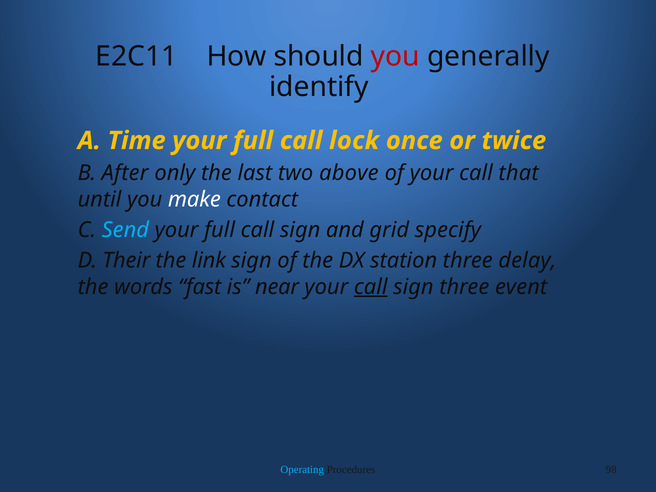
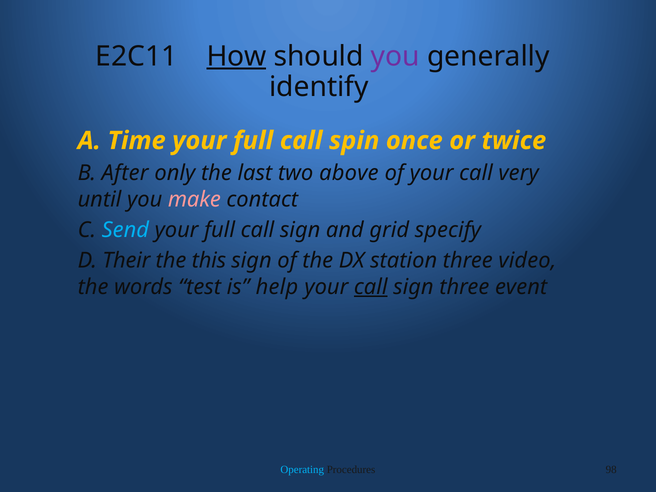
How underline: none -> present (237, 56)
you colour: red -> purple (395, 56)
lock: lock -> spin (354, 141)
that: that -> very (519, 173)
make colour: white -> pink (194, 199)
link: link -> this (209, 261)
delay: delay -> video (527, 261)
fast: fast -> test (200, 287)
near: near -> help (277, 287)
